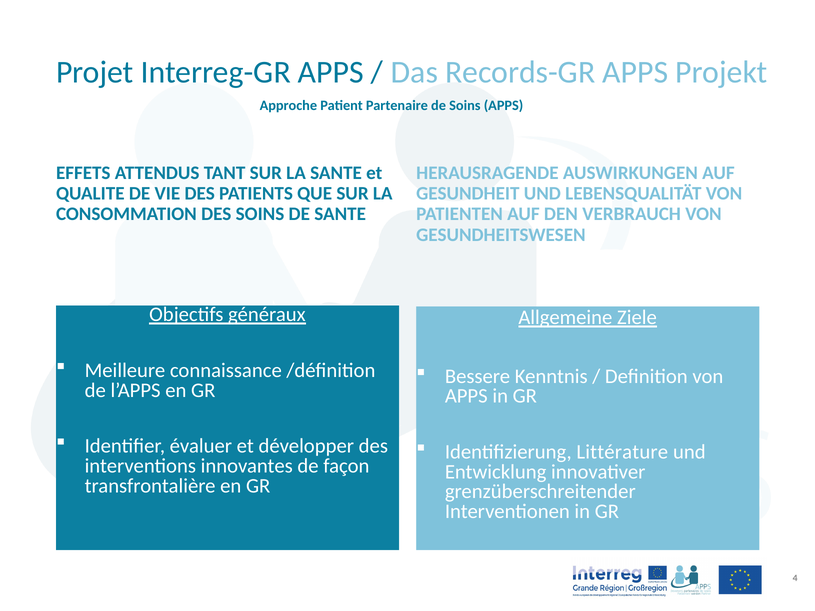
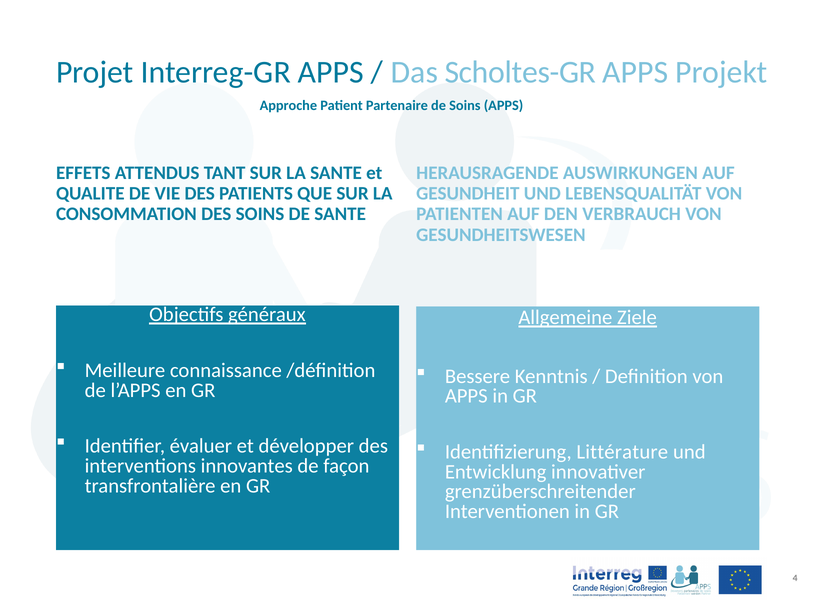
Records-GR: Records-GR -> Scholtes-GR (520, 72)
